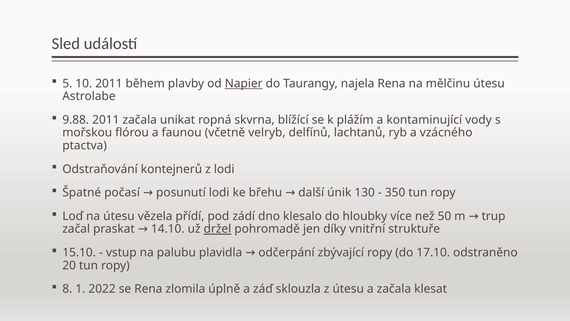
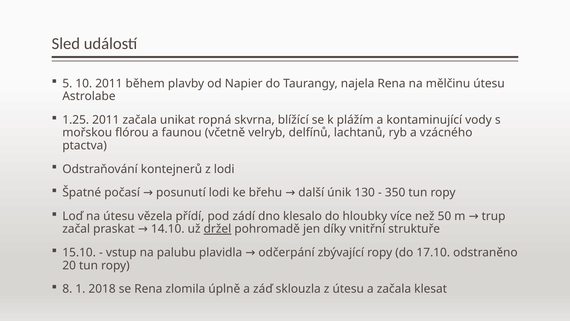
Napier underline: present -> none (244, 83)
9.88: 9.88 -> 1.25 (76, 120)
2022: 2022 -> 2018 (102, 289)
